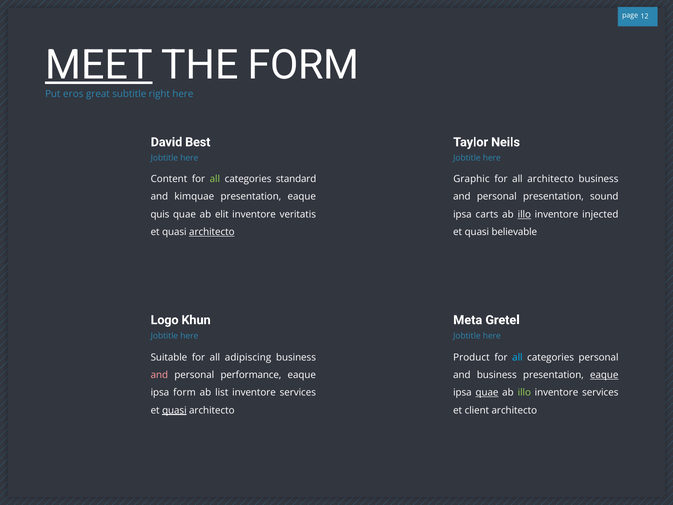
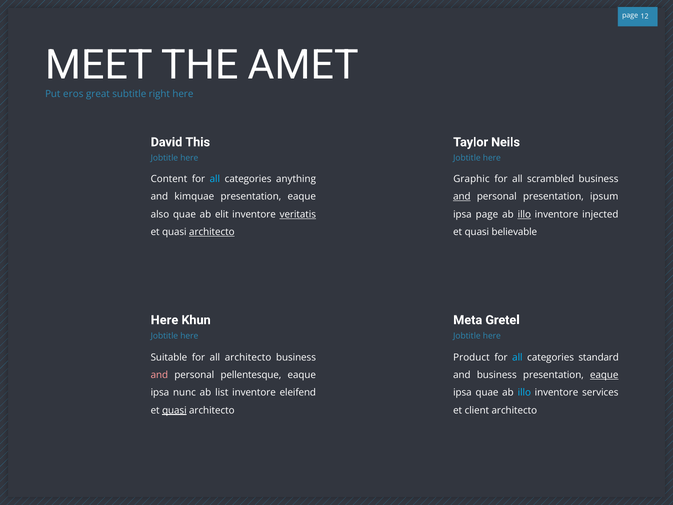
MEET underline: present -> none (99, 65)
THE FORM: FORM -> AMET (303, 65)
Best: Best -> This (198, 142)
all colour: light green -> light blue (215, 179)
standard: standard -> anything (296, 179)
all architecto: architecto -> scrambled (551, 179)
and underline: none -> present (462, 197)
sound: sound -> ipsum (604, 197)
quis: quis -> also (160, 214)
veritatis underline: none -> present (298, 214)
ipsa carts: carts -> page (487, 214)
Logo: Logo -> Here (164, 320)
all adipiscing: adipiscing -> architecto (248, 357)
categories personal: personal -> standard (599, 357)
performance: performance -> pellentesque (251, 375)
ipsa form: form -> nunc (184, 392)
services: services -> eleifend (298, 392)
quae underline: present -> none (487, 392)
illo colour: light green -> light blue (524, 392)
